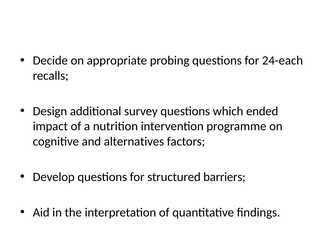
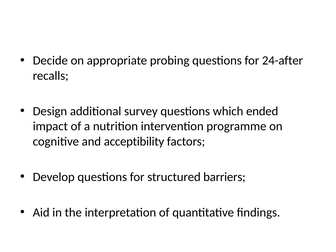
24-each: 24-each -> 24-after (283, 61)
alternatives: alternatives -> acceptibility (134, 141)
